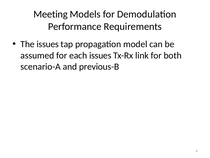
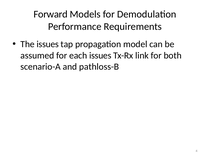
Meeting: Meeting -> Forward (51, 14)
previous-B: previous-B -> pathloss-B (99, 66)
